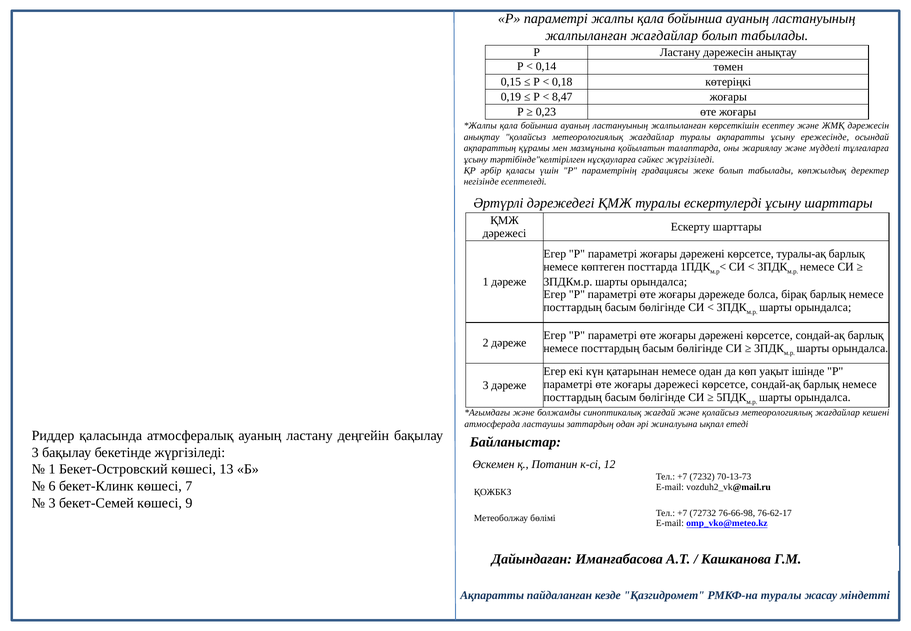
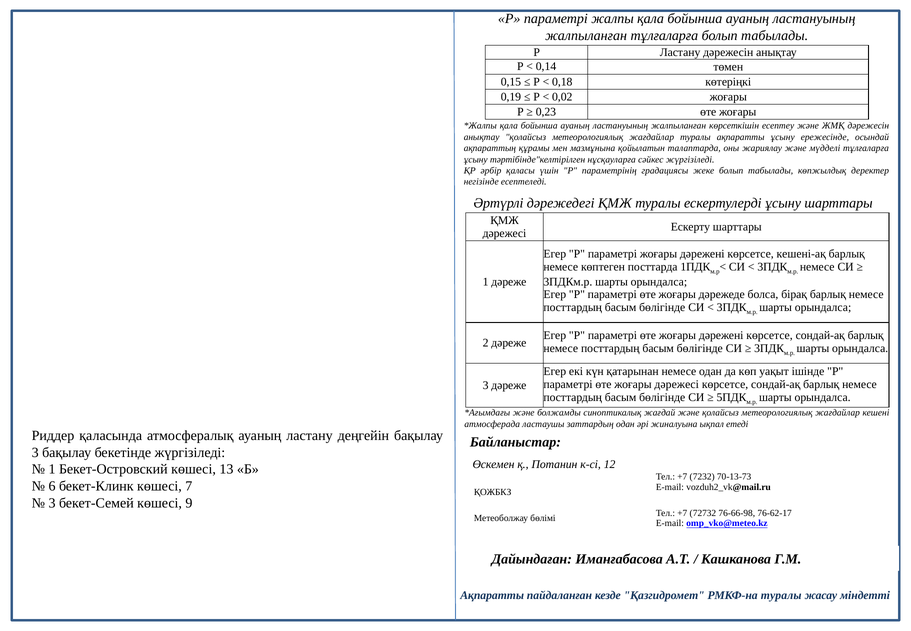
жалпыланған жағдайлар: жағдайлар -> тұлғаларға (664, 36)
8,47: 8,47 -> 0,02 (562, 97)
туралы-ақ: туралы-ақ -> кешені-ақ (801, 254)
